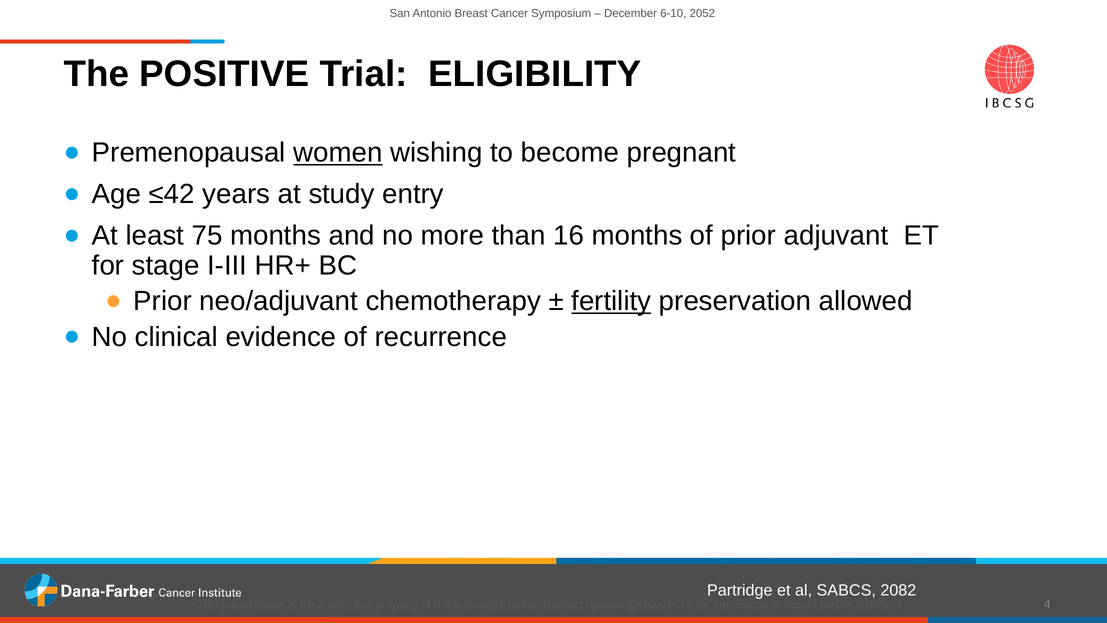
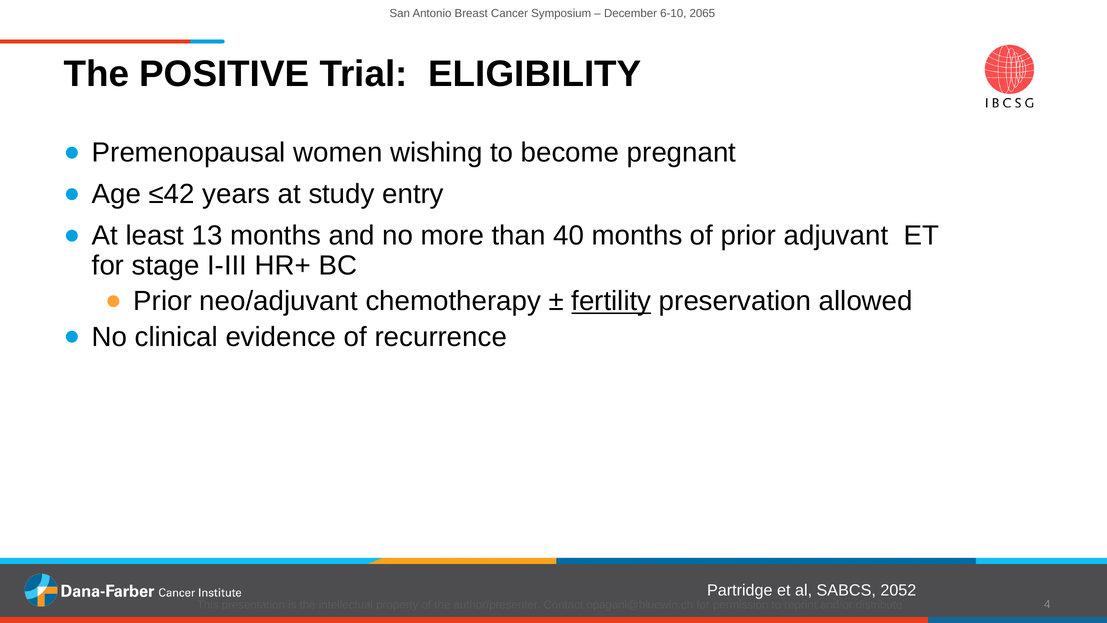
2052: 2052 -> 2065 (702, 13)
women underline: present -> none (338, 153)
75: 75 -> 13 (207, 236)
16: 16 -> 40 (569, 236)
2082: 2082 -> 2052 (898, 590)
